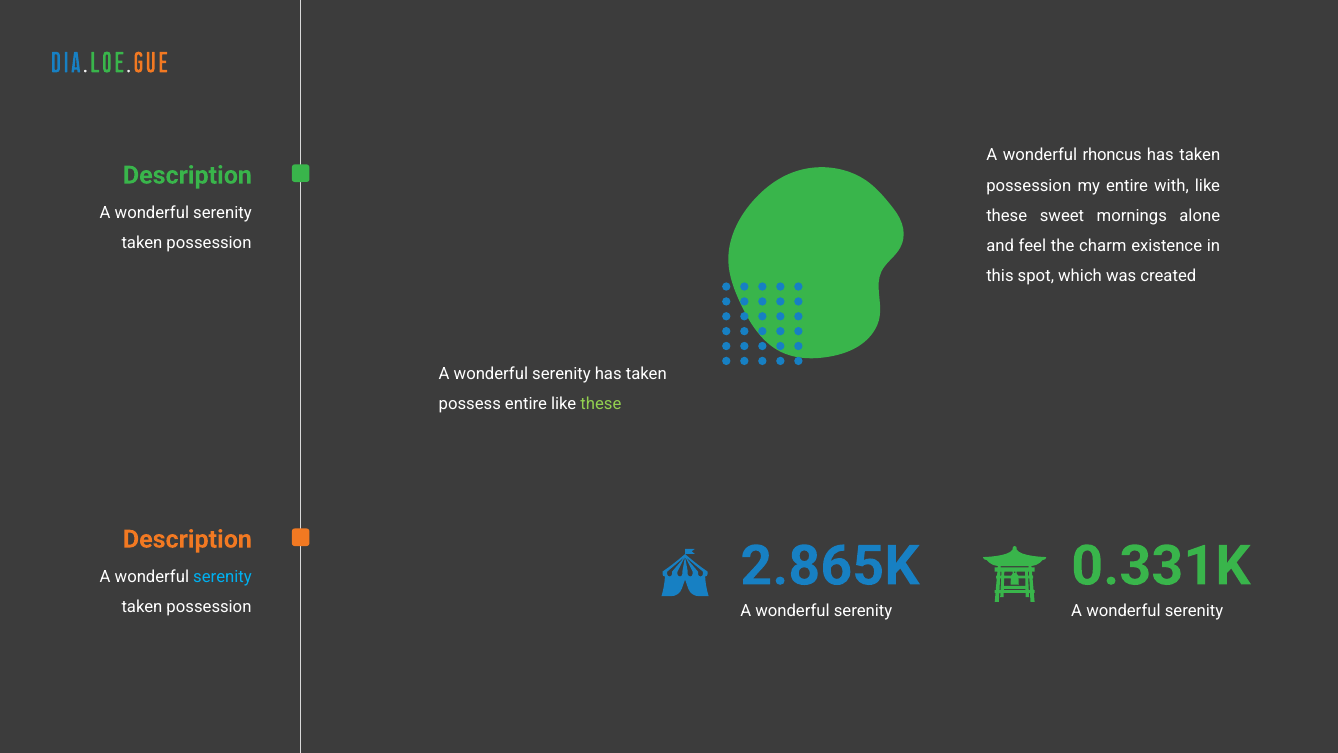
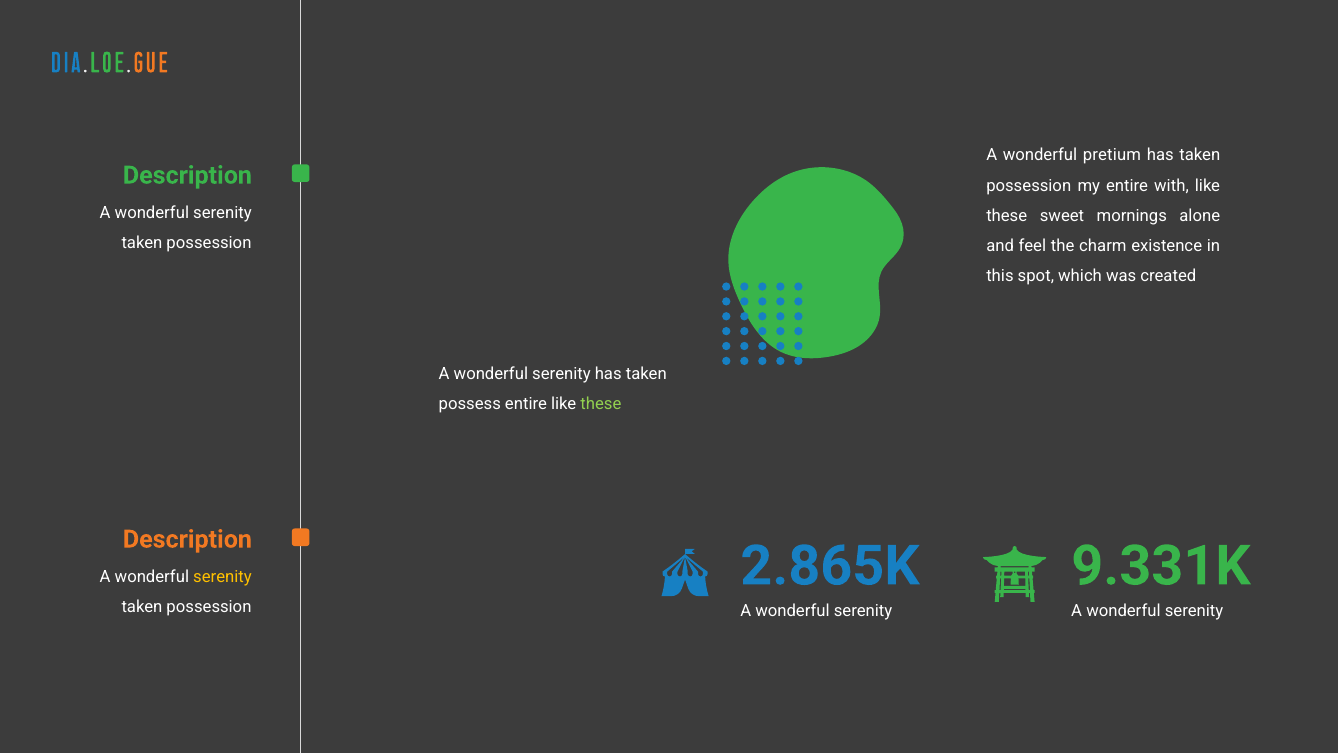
rhoncus: rhoncus -> pretium (1112, 155)
0.331K: 0.331K -> 9.331K (1161, 566)
serenity colour: light blue -> yellow (222, 577)
